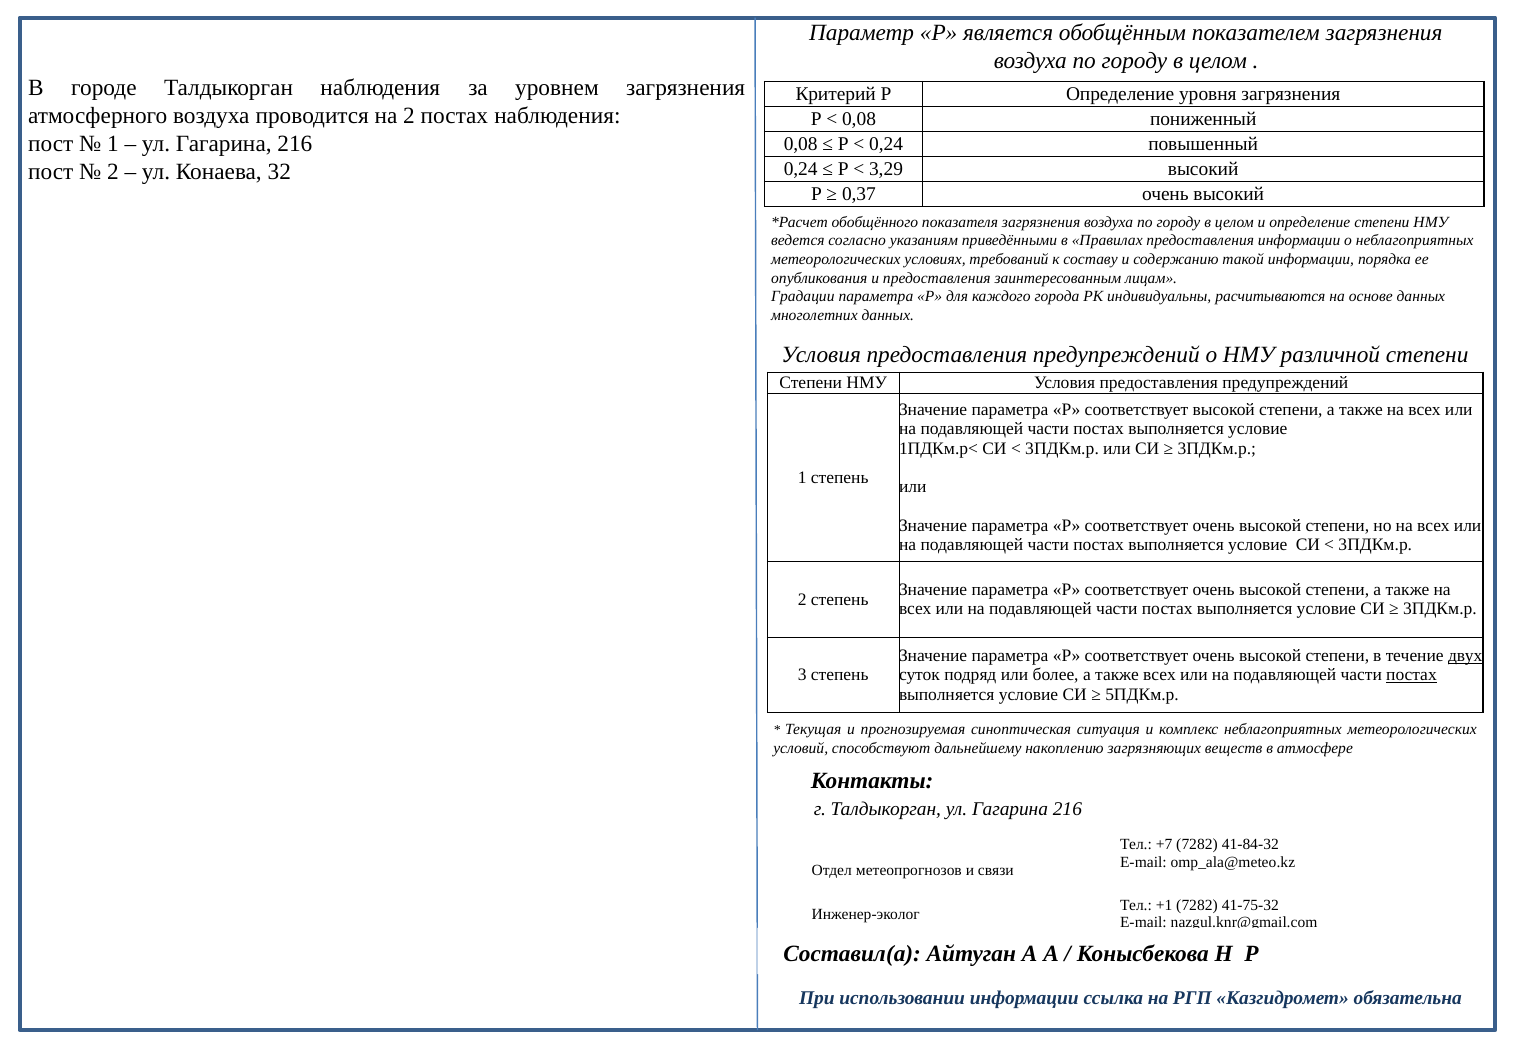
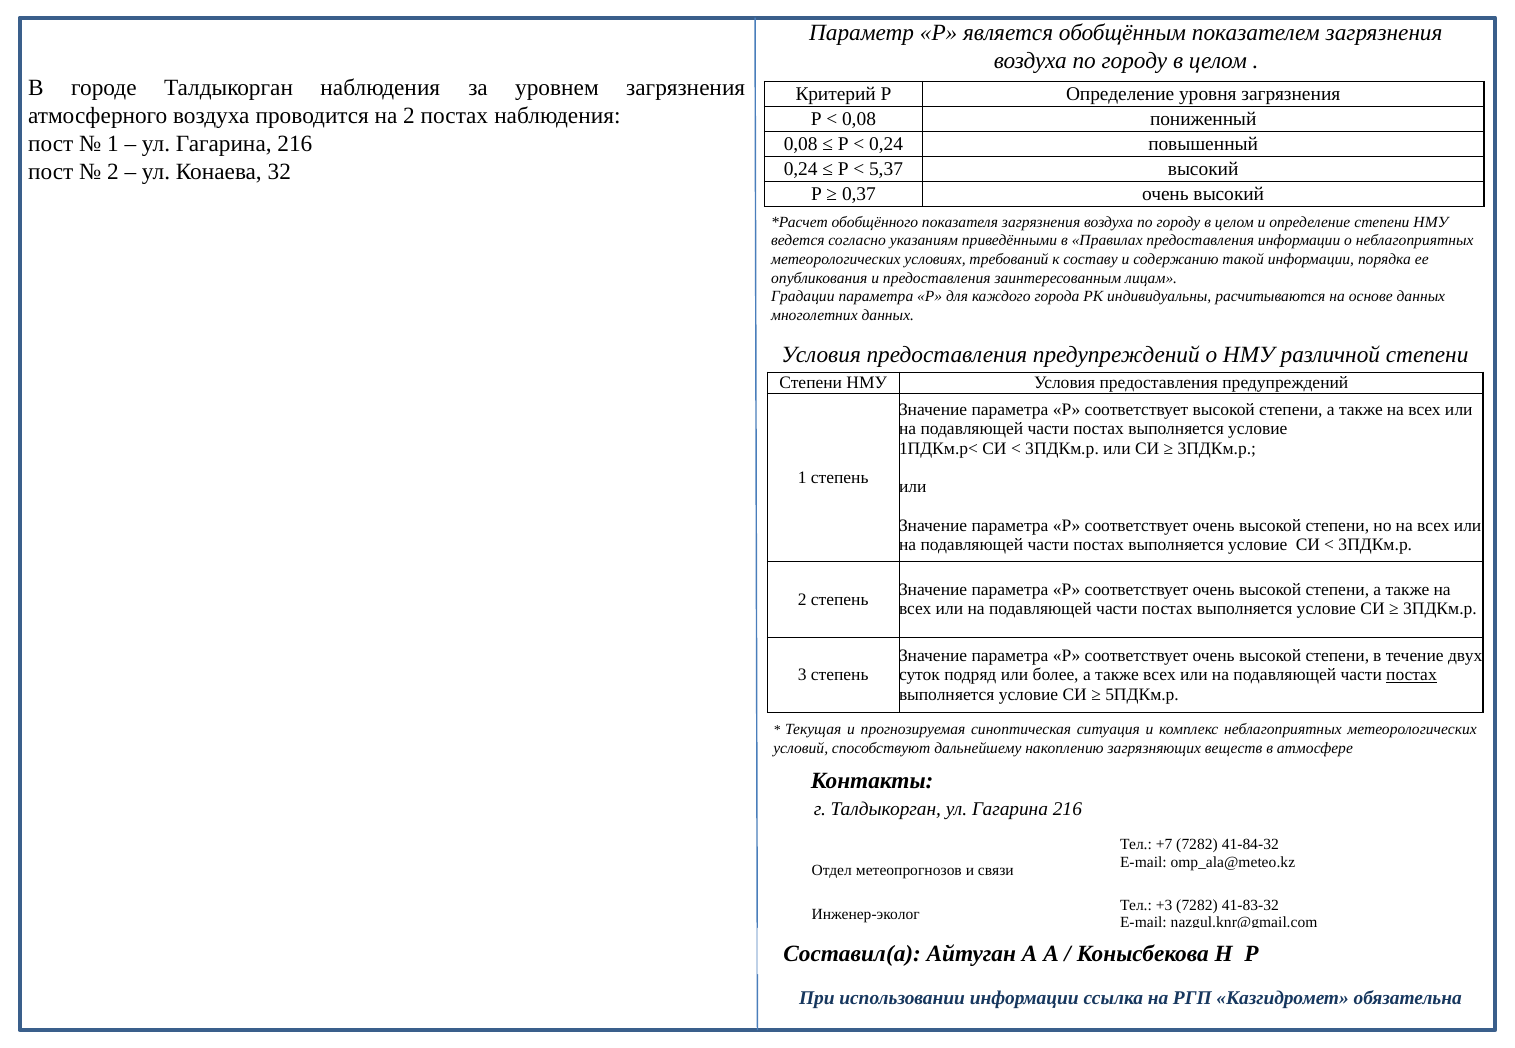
3,29: 3,29 -> 5,37 (886, 169)
двух underline: present -> none (1465, 656)
+1: +1 -> +3 (1164, 906)
41-75-32: 41-75-32 -> 41-83-32 (1250, 906)
